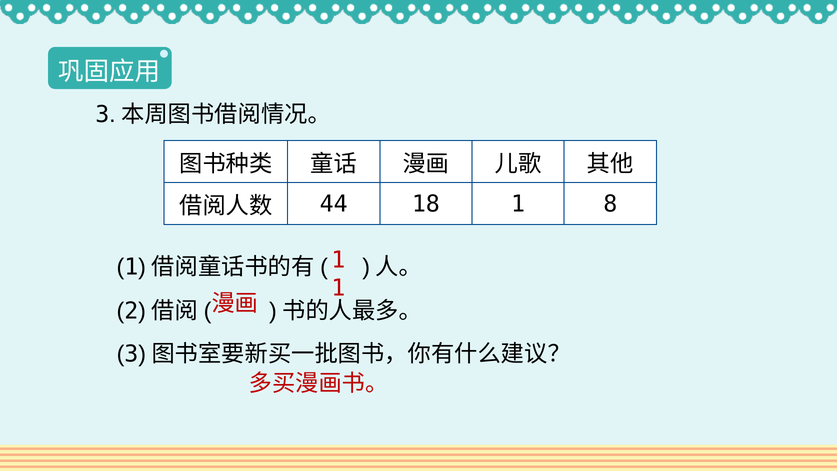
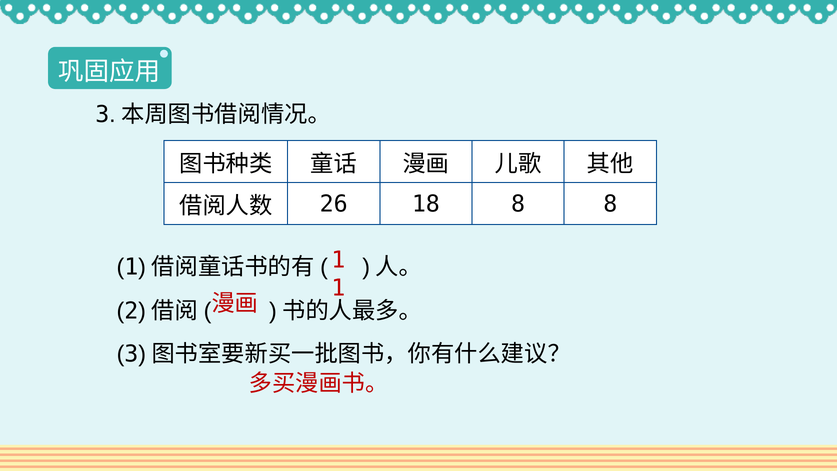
44: 44 -> 26 (334, 204)
18 1: 1 -> 8 (518, 204)
